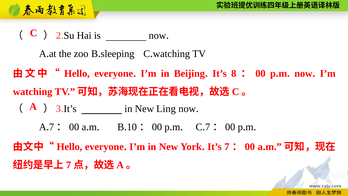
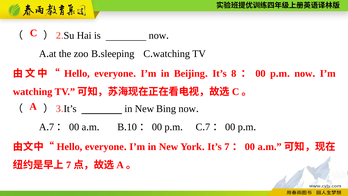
Ling: Ling -> Bing (166, 109)
